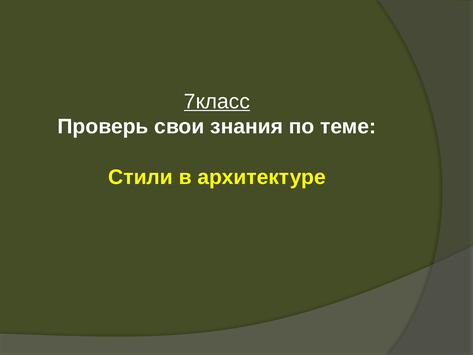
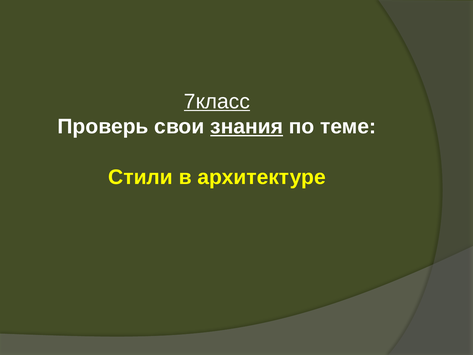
знания underline: none -> present (247, 127)
